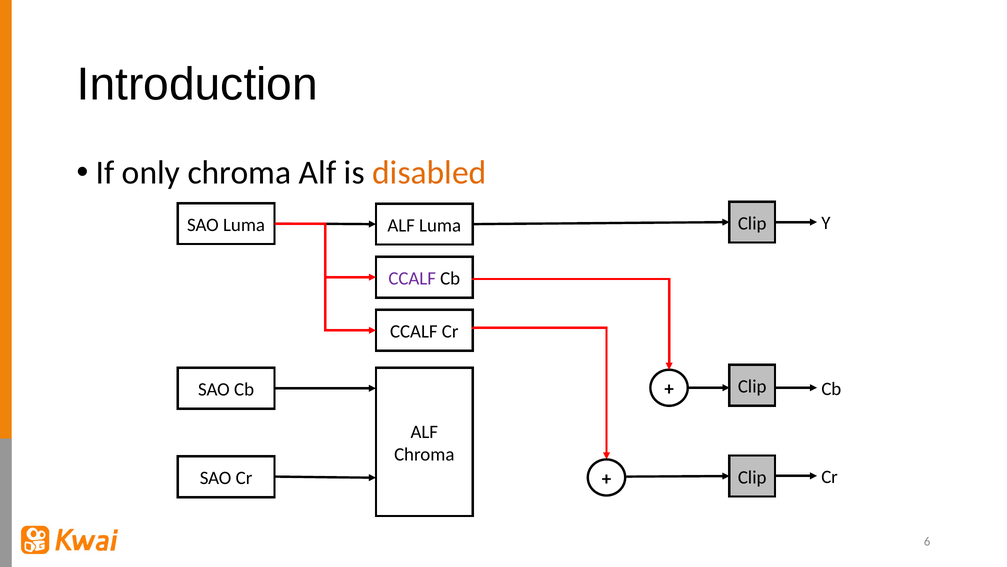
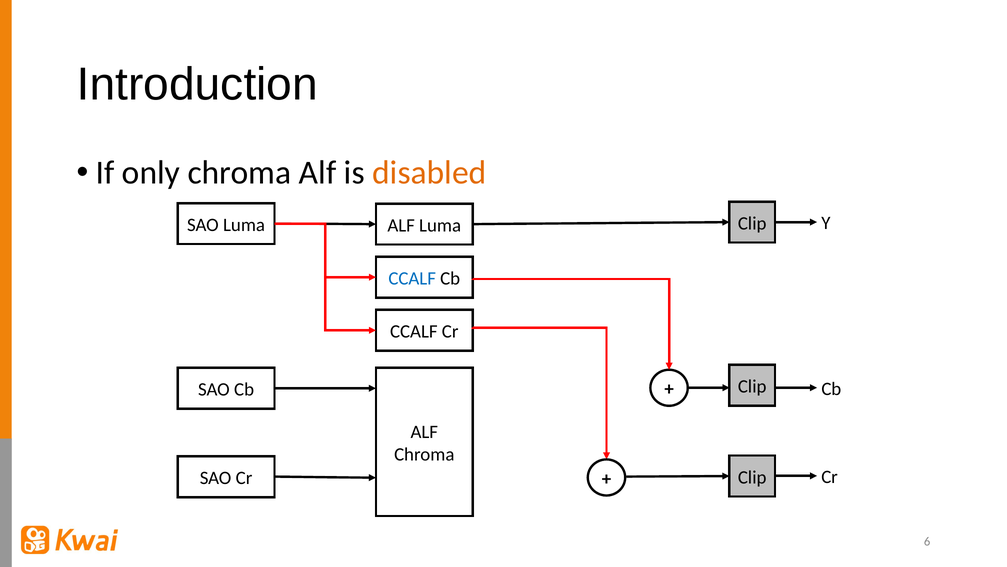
CCALF colour: purple -> blue (412, 278)
